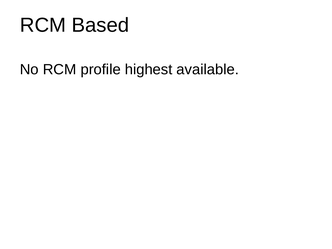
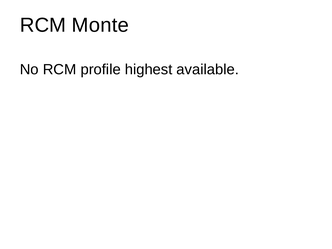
Based: Based -> Monte (100, 25)
